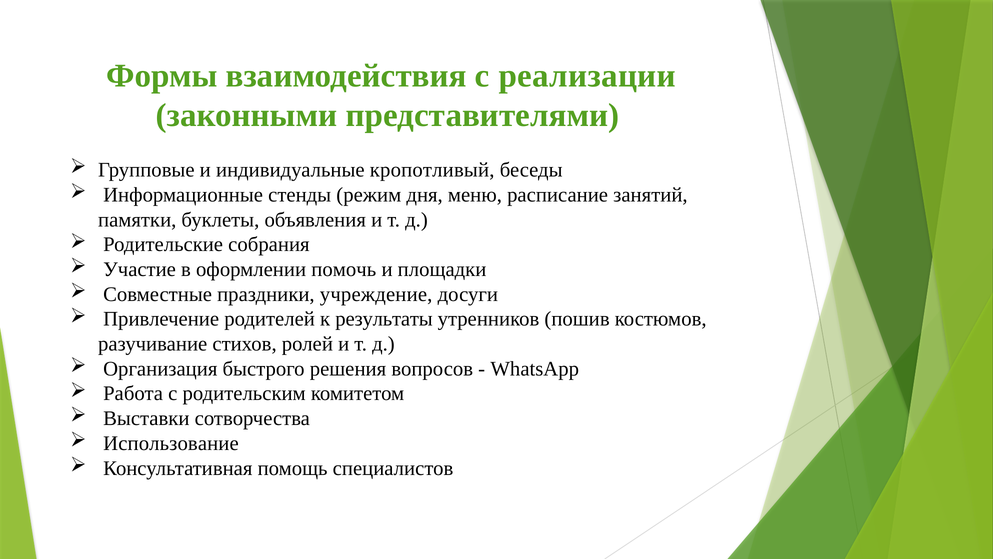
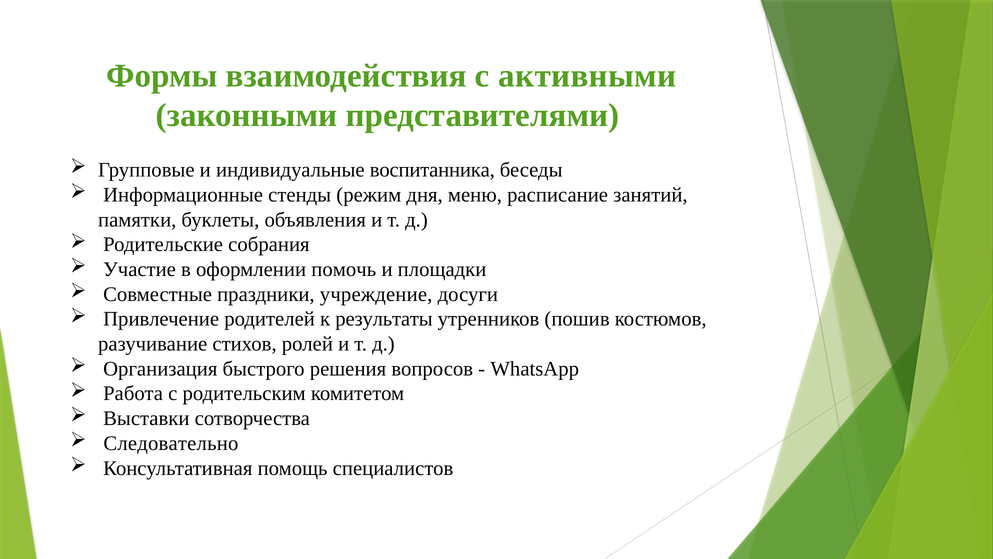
реализации: реализации -> активными (587, 76)
кропотливый: кропотливый -> воспитанника (432, 170)
Использование: Использование -> Следовательно (171, 443)
